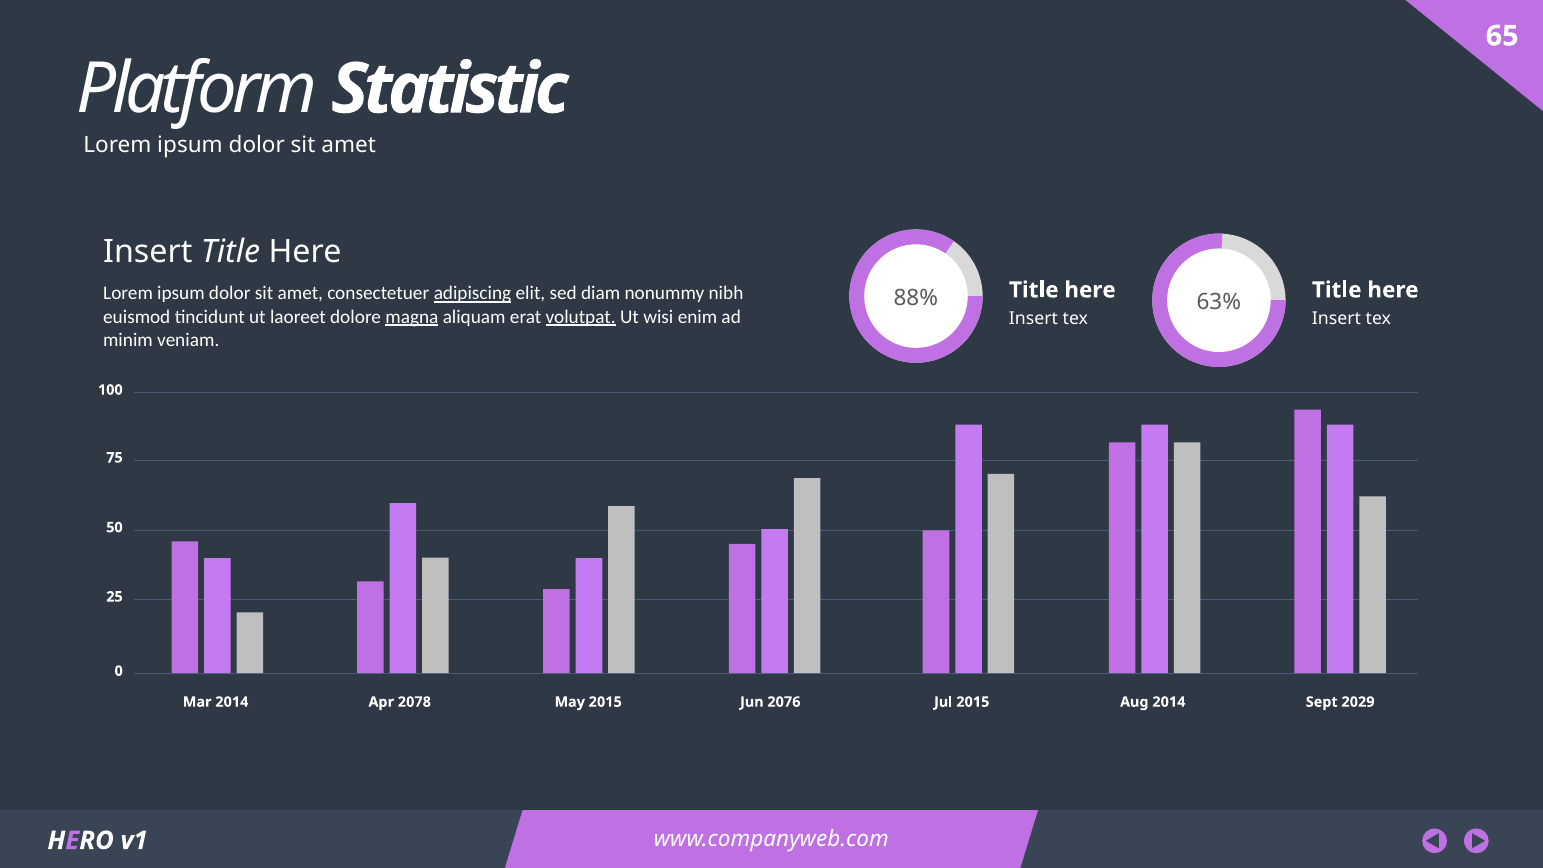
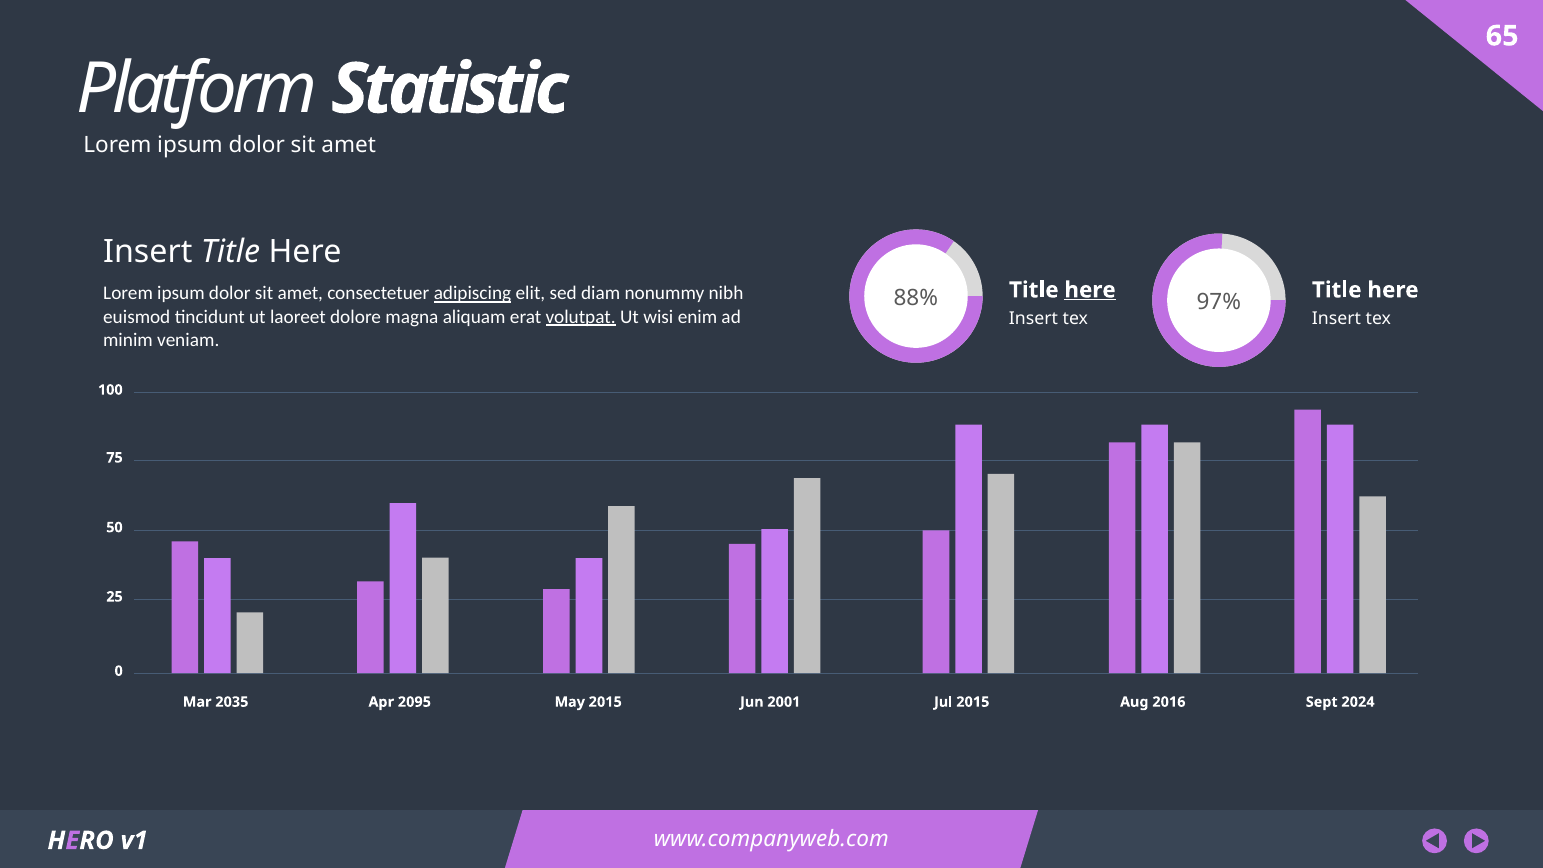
here underline: none -> present (1090, 290)
63%: 63% -> 97% (1219, 302)
magna underline: present -> none (412, 317)
Mar 2014: 2014 -> 2035 (232, 702)
2078: 2078 -> 2095 (414, 702)
2076: 2076 -> 2001 (784, 702)
Aug 2014: 2014 -> 2016 (1169, 702)
2029: 2029 -> 2024 (1358, 702)
